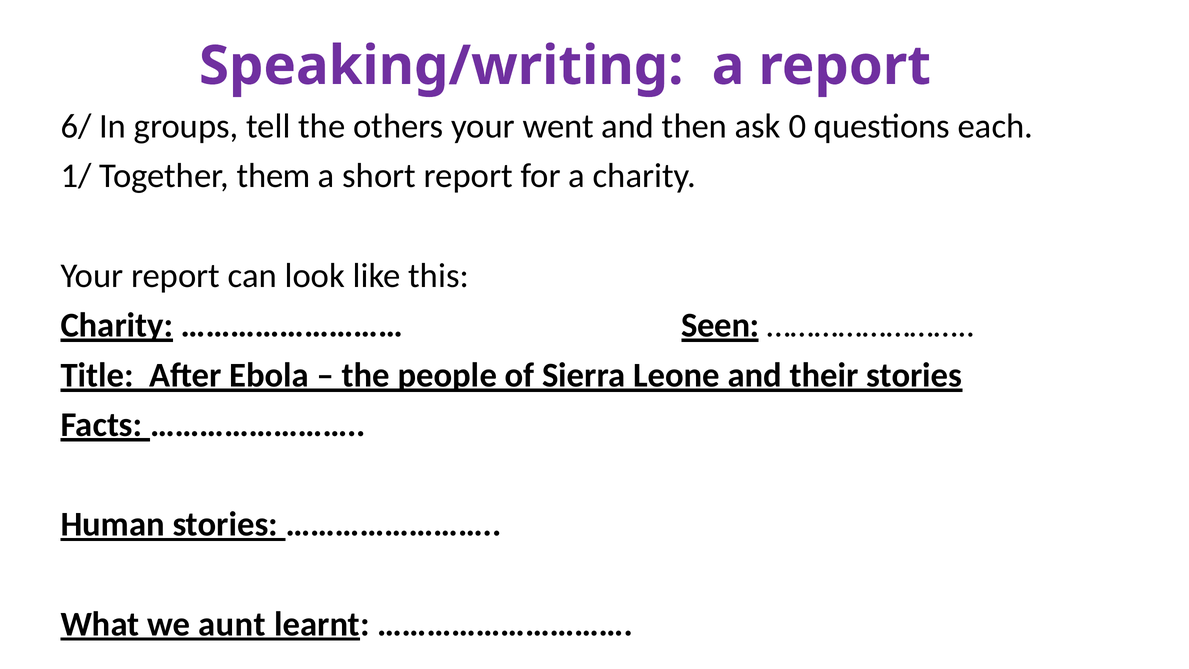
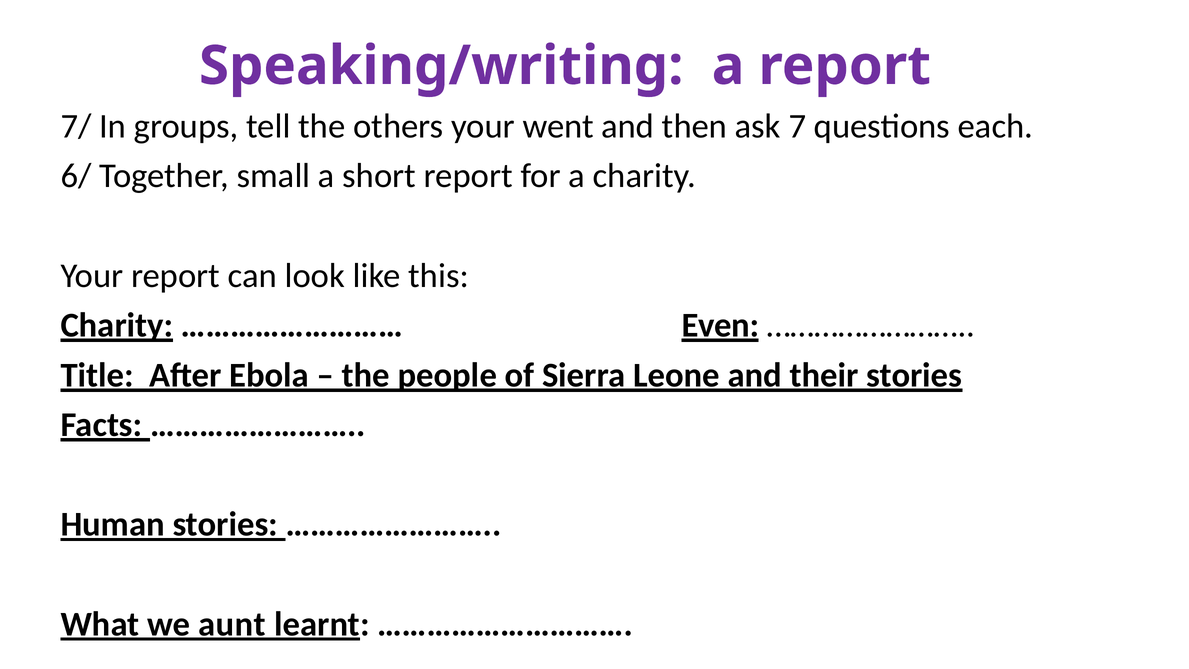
6/: 6/ -> 7/ (76, 126)
0: 0 -> 7 (797, 126)
1/: 1/ -> 6/ (76, 176)
them: them -> small (274, 176)
Seen: Seen -> Even (720, 325)
